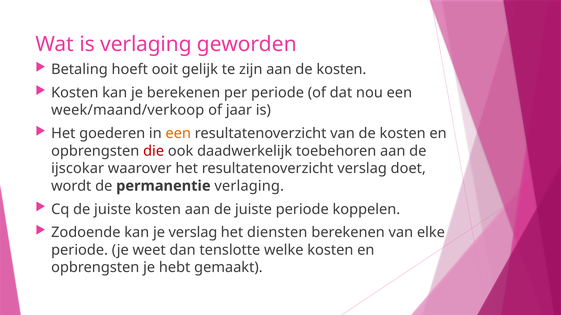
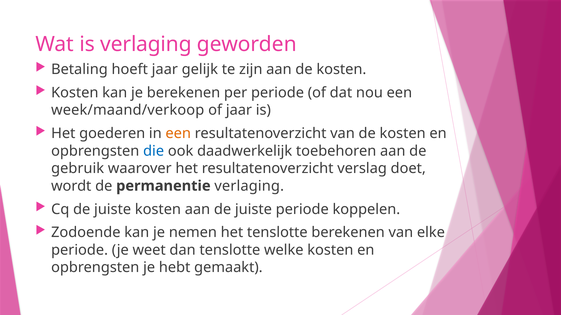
hoeft ooit: ooit -> jaar (165, 69)
die colour: red -> blue (154, 151)
ijscokar: ijscokar -> gebruik (78, 169)
je verslag: verslag -> nemen (193, 233)
het diensten: diensten -> tenslotte (277, 233)
